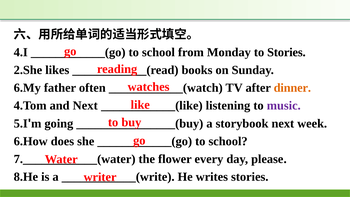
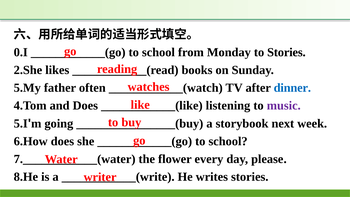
4.I: 4.I -> 0.I (21, 52)
6.My: 6.My -> 5.My (27, 88)
dinner colour: orange -> blue (292, 88)
and Next: Next -> Does (85, 106)
